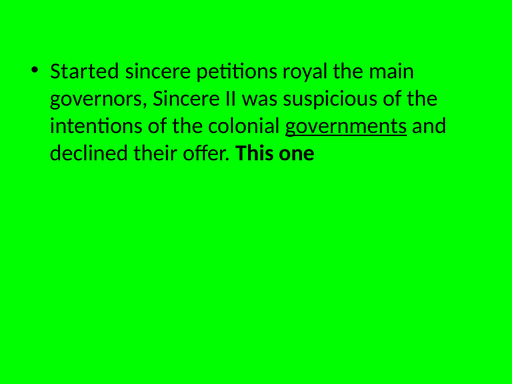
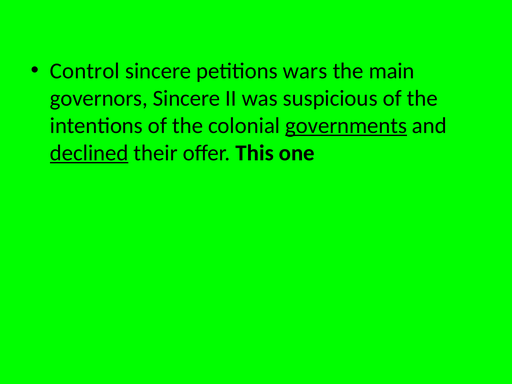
Started: Started -> Control (85, 71)
royal: royal -> wars (305, 71)
declined underline: none -> present (89, 153)
